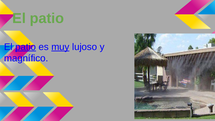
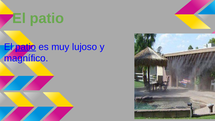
muy underline: present -> none (60, 47)
